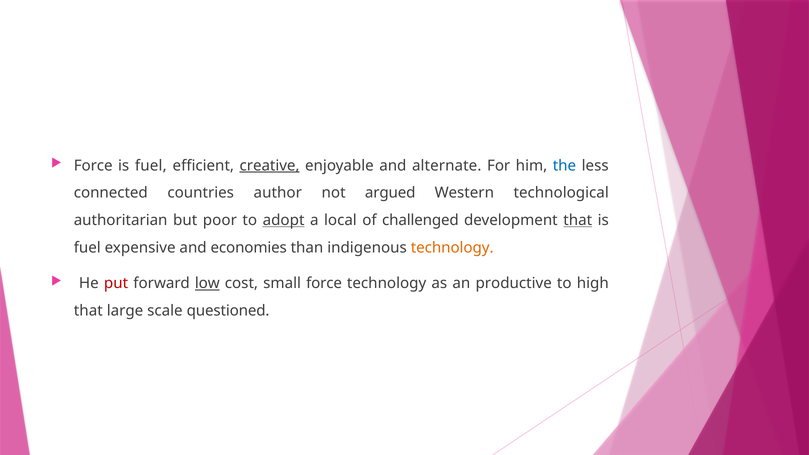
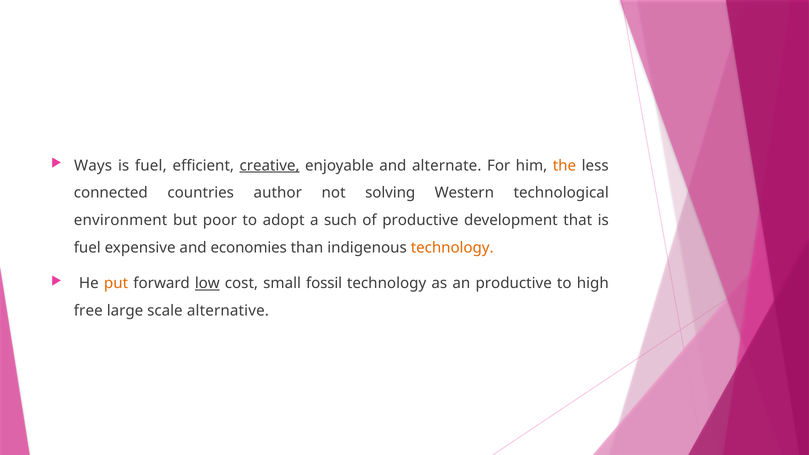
Force: Force -> Ways (93, 166)
the colour: blue -> orange (564, 166)
argued: argued -> solving (390, 193)
authoritarian: authoritarian -> environment (121, 220)
adopt underline: present -> none (284, 220)
local: local -> such (340, 220)
of challenged: challenged -> productive (420, 220)
that underline: present -> none (578, 220)
put colour: red -> orange (116, 283)
small force: force -> fossil (324, 283)
that: that -> free (88, 311)
questioned: questioned -> alternative (228, 311)
